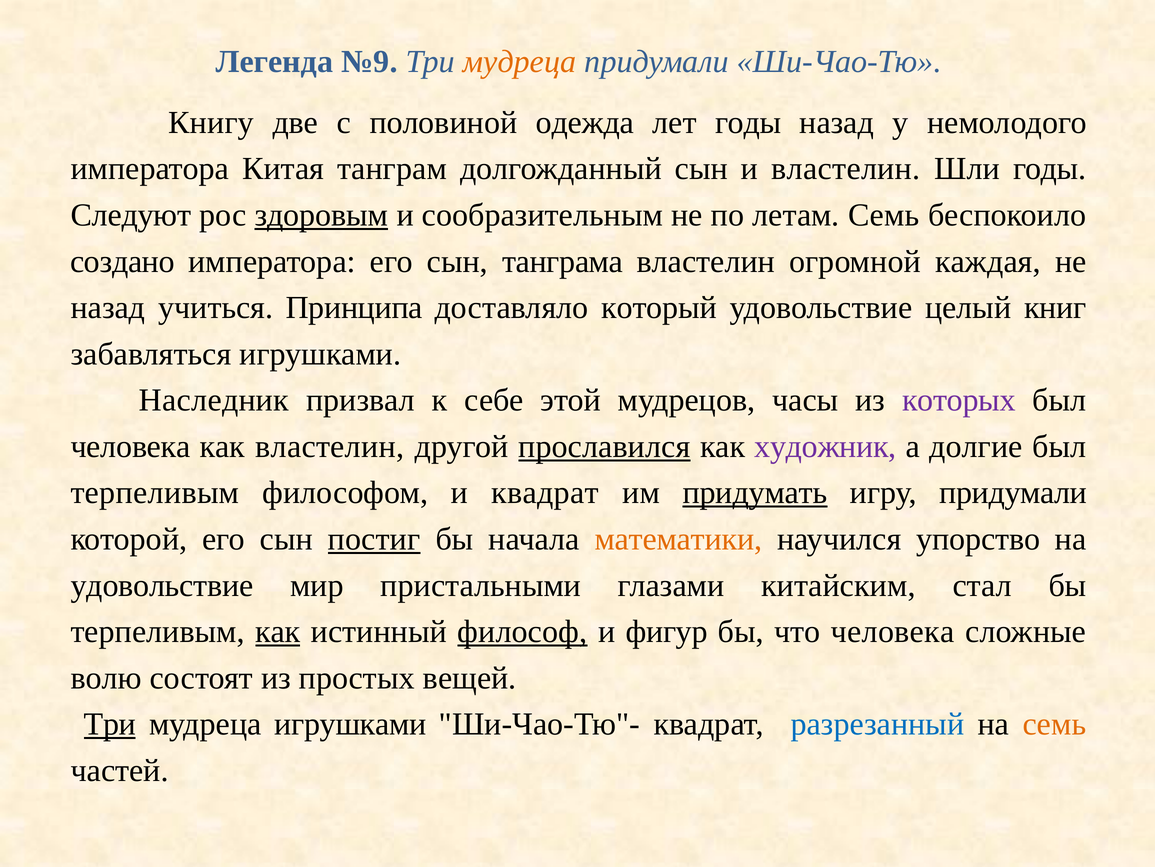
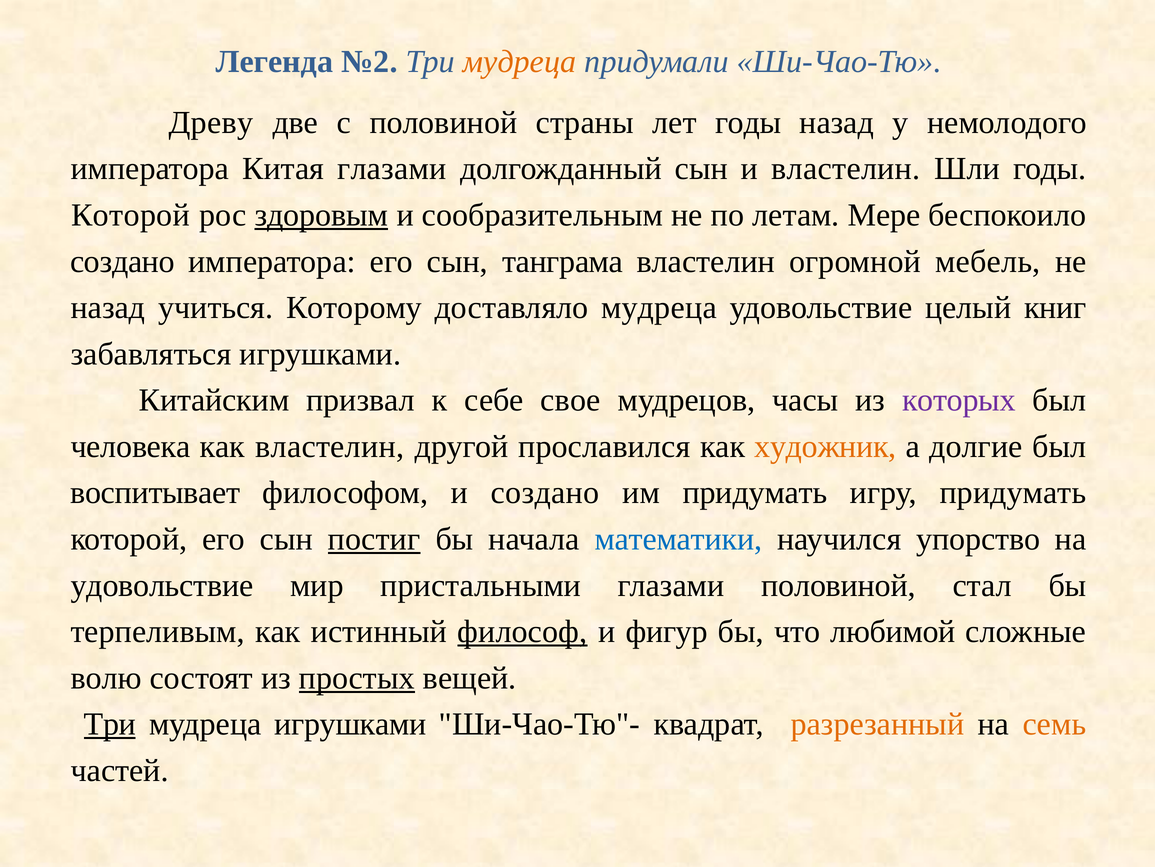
№9: №9 -> №2 (369, 62)
Книгу: Книгу -> Древу (211, 123)
одежда: одежда -> страны (585, 123)
Китая танграм: танграм -> глазами (392, 169)
Следуют: Следуют -> Которой (131, 215)
летам Семь: Семь -> Мере (884, 215)
каждая: каждая -> мебель (988, 261)
Принципа: Принципа -> Которому (354, 307)
доставляло который: который -> мудреца (659, 307)
Наследник: Наследник -> Китайским (214, 400)
этой: этой -> свое (571, 400)
прославился underline: present -> none (604, 446)
художник colour: purple -> orange (825, 446)
терпеливым: терпеливым -> воспитывает (155, 492)
и квадрат: квадрат -> создано (545, 492)
придумать underline: present -> none (755, 492)
игру придумали: придумали -> придумать (1013, 492)
математики colour: orange -> blue (678, 539)
глазами китайским: китайским -> половиной (839, 585)
как underline: present -> none (278, 631)
что человека: человека -> любимой (893, 631)
простых underline: none -> present (357, 677)
разрезанный colour: blue -> orange (877, 724)
